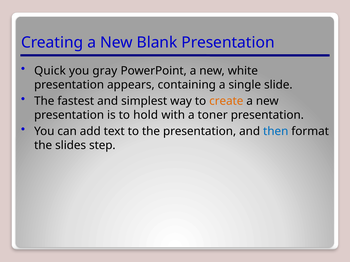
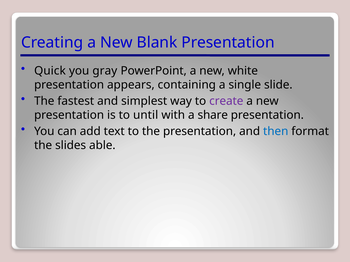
create colour: orange -> purple (226, 101)
hold: hold -> until (146, 115)
toner: toner -> share (213, 115)
step: step -> able (102, 145)
